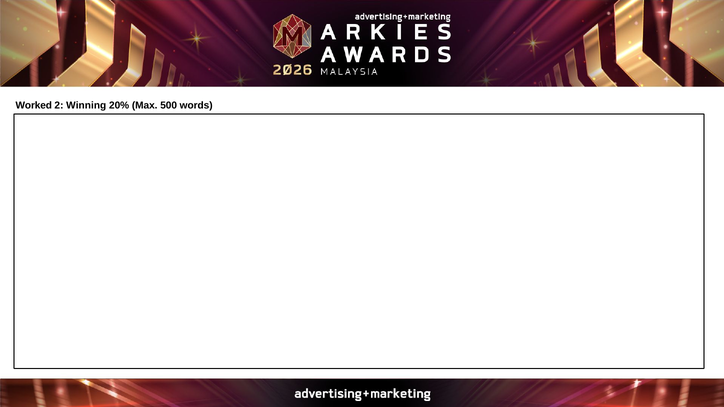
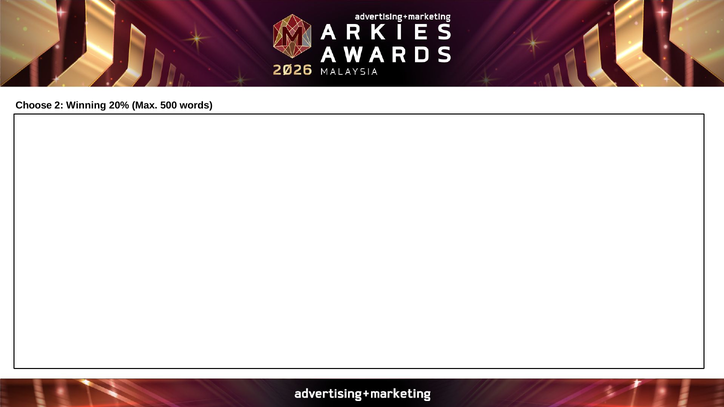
Worked: Worked -> Choose (34, 105)
